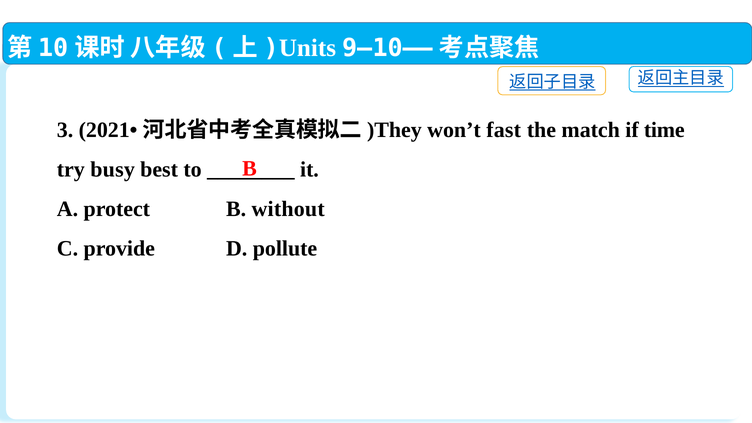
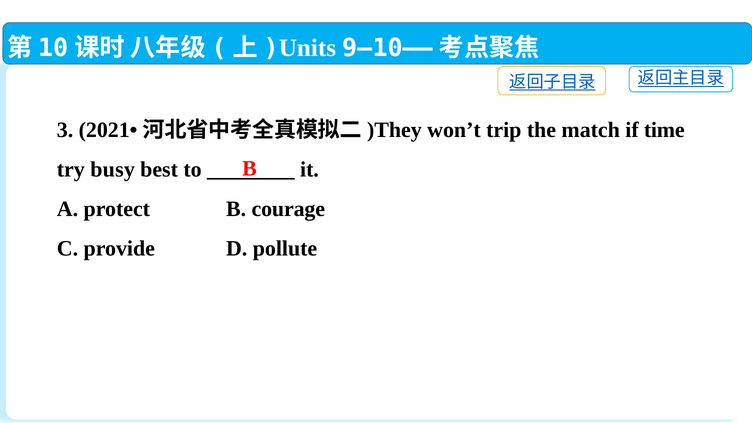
fast: fast -> trip (504, 130)
without: without -> courage (288, 209)
